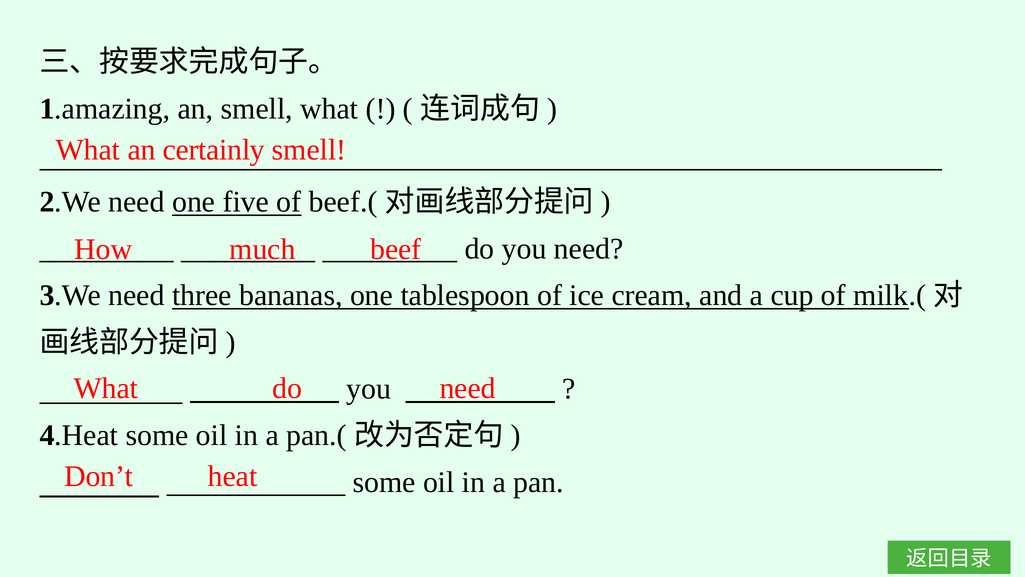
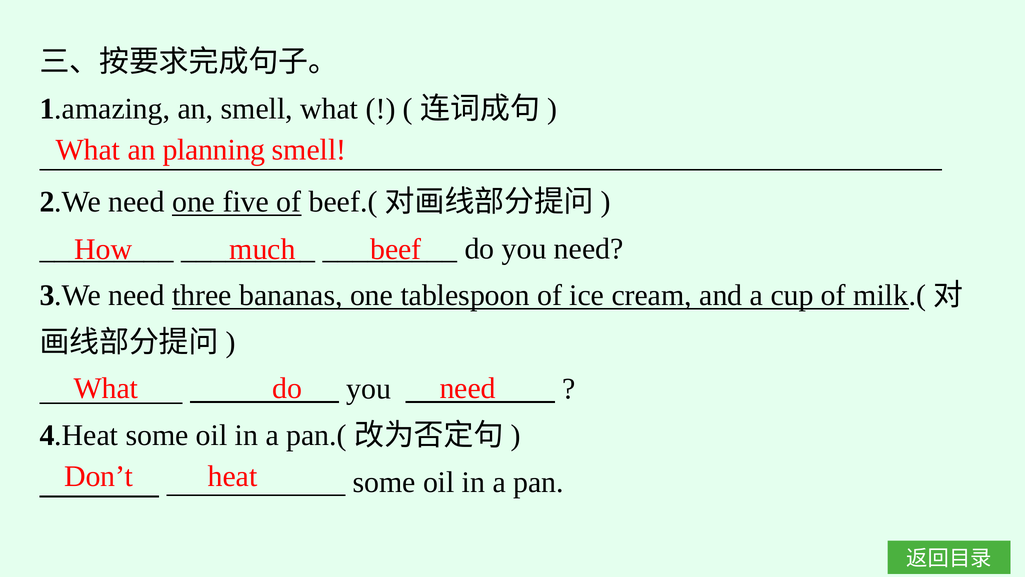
certainly: certainly -> planning (214, 150)
